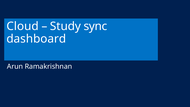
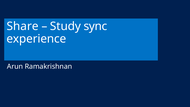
Cloud: Cloud -> Share (23, 26)
dashboard: dashboard -> experience (36, 39)
